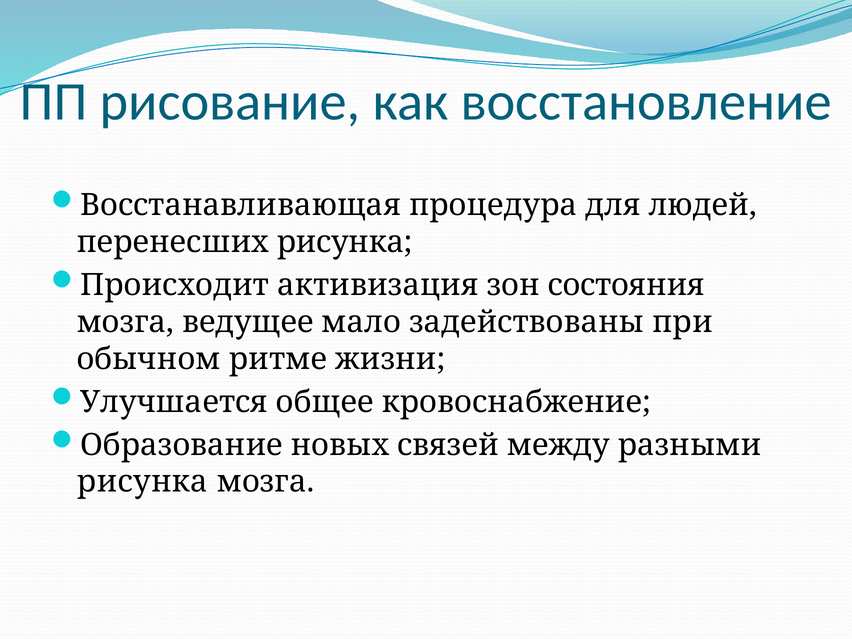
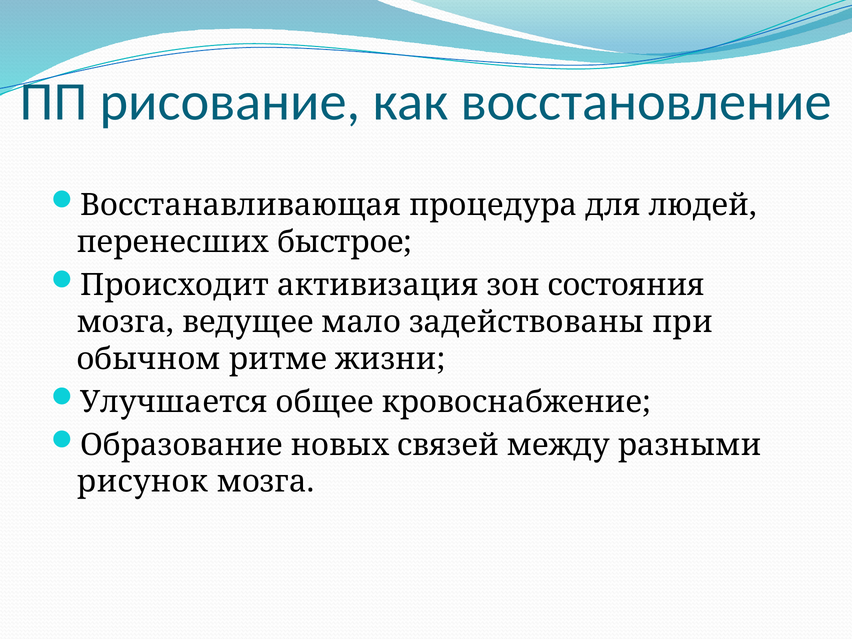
перенесших рисунка: рисунка -> быстрое (345, 242)
рисунка: рисунка -> рисунок (142, 482)
